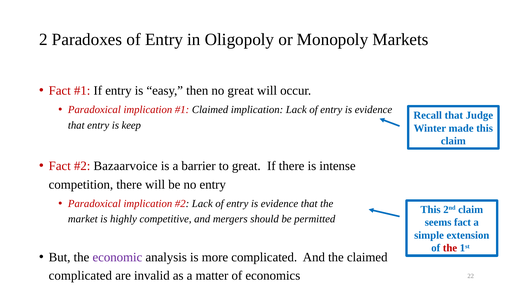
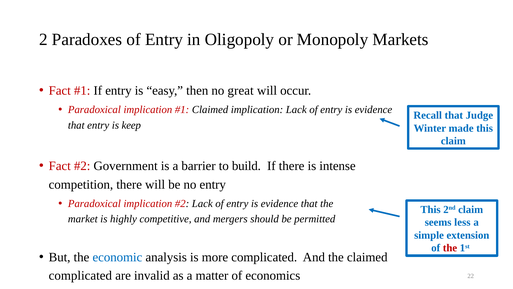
Bazaarvoice: Bazaarvoice -> Government (126, 166)
to great: great -> build (246, 166)
seems fact: fact -> less (462, 222)
economic colour: purple -> blue (117, 257)
